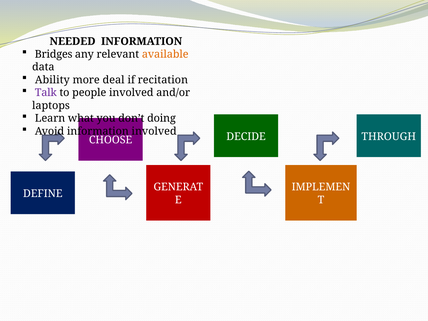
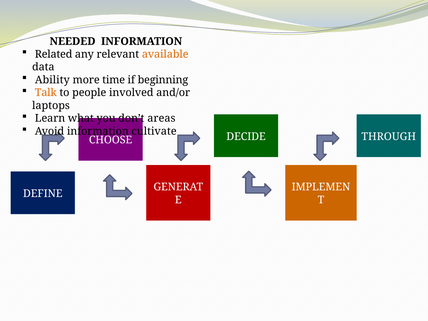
Bridges: Bridges -> Related (54, 54)
deal: deal -> time (114, 80)
recitation: recitation -> beginning (163, 80)
Talk colour: purple -> orange (46, 93)
doing: doing -> areas (161, 118)
information involved: involved -> cultivate (154, 131)
